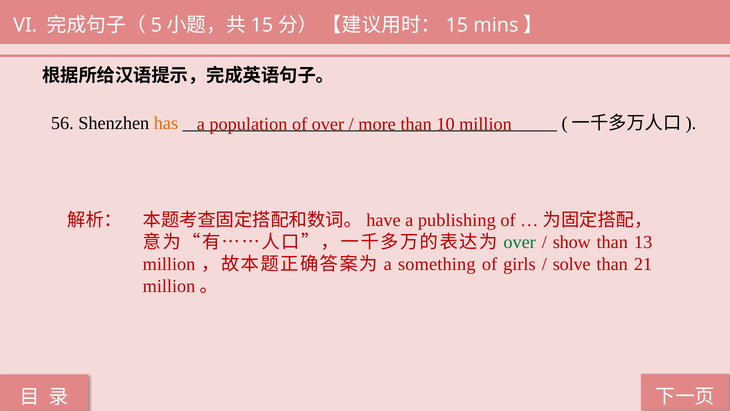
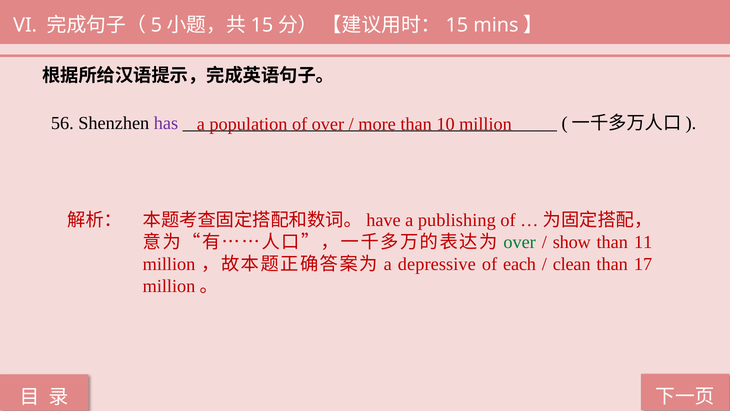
has colour: orange -> purple (166, 123)
13: 13 -> 11 (643, 242)
something: something -> depressive (437, 264)
girls: girls -> each (520, 264)
solve: solve -> clean (572, 264)
21: 21 -> 17 (643, 264)
